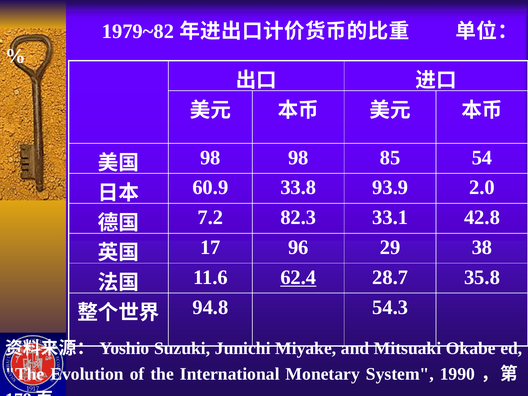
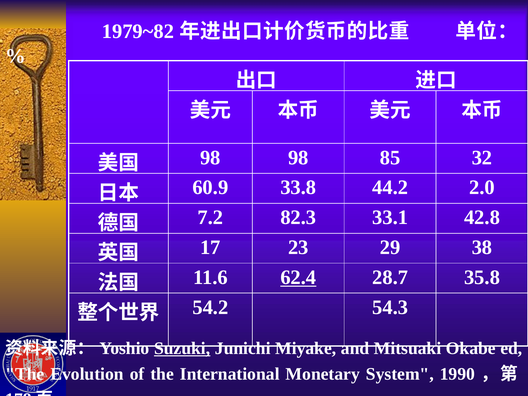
54: 54 -> 32 (482, 158)
93.9: 93.9 -> 44.2 (390, 188)
96: 96 -> 23 (298, 247)
94.8: 94.8 -> 54.2 (210, 307)
Suzuki underline: none -> present (182, 348)
